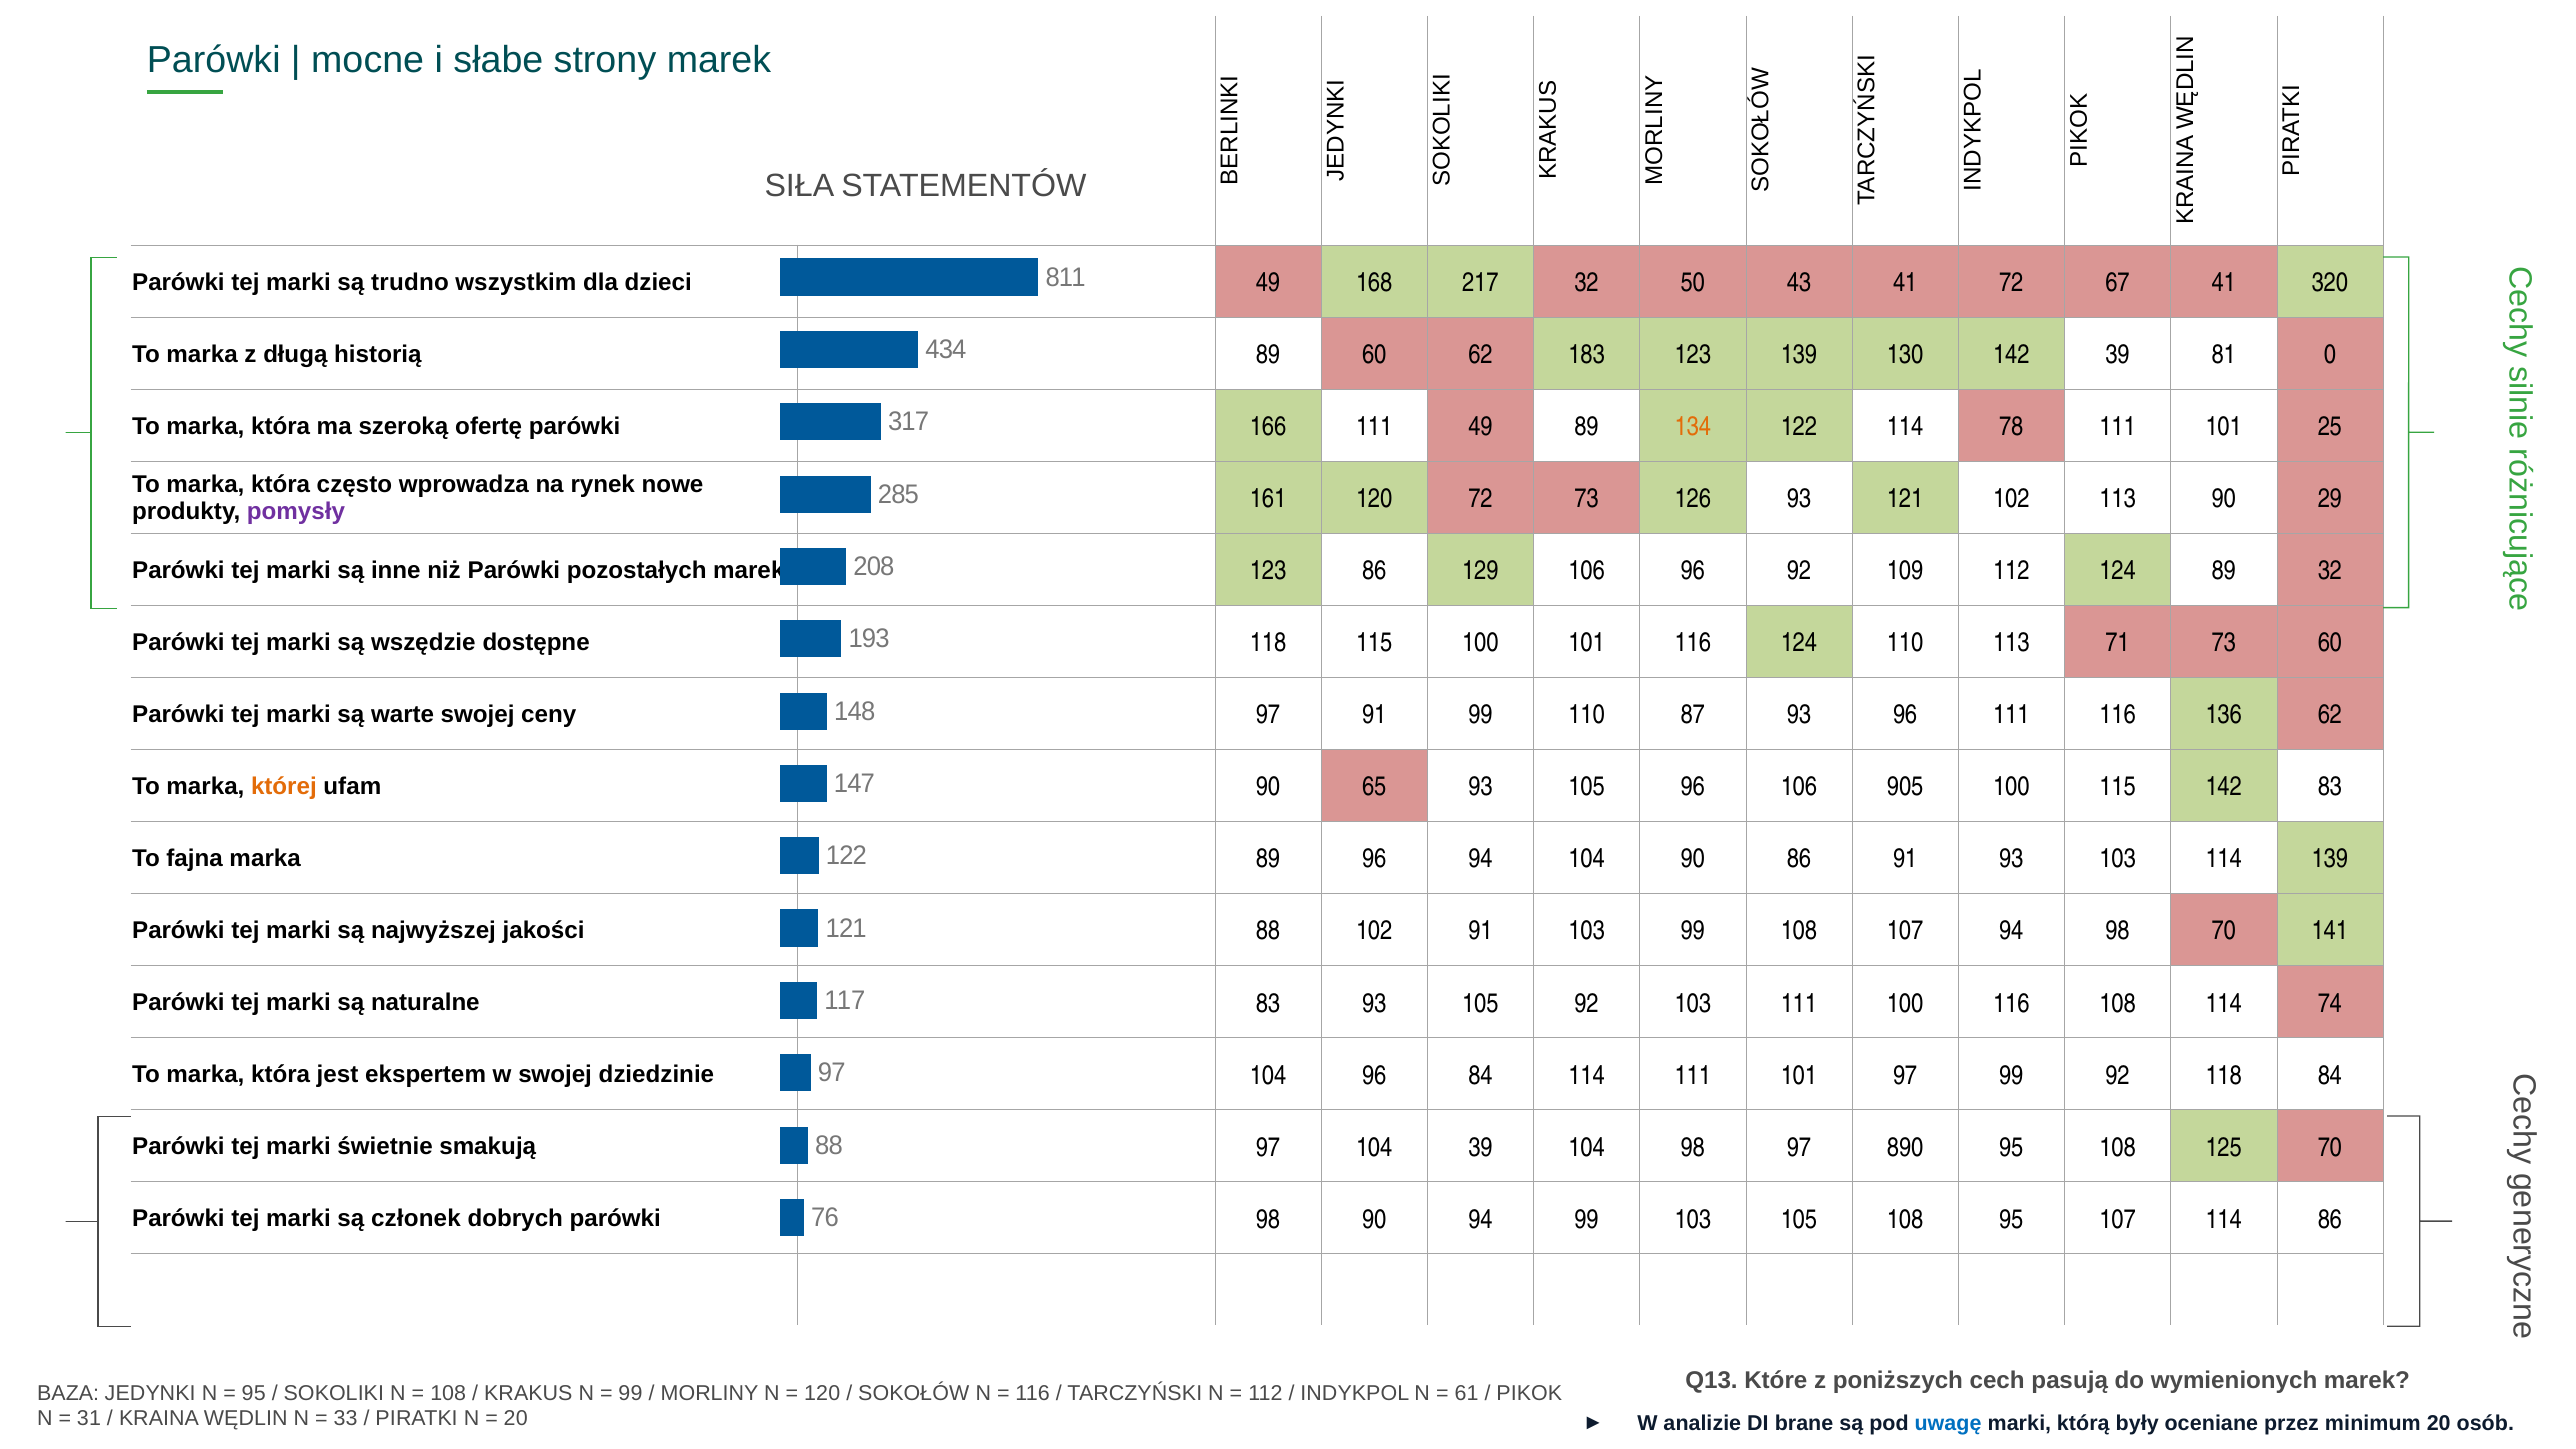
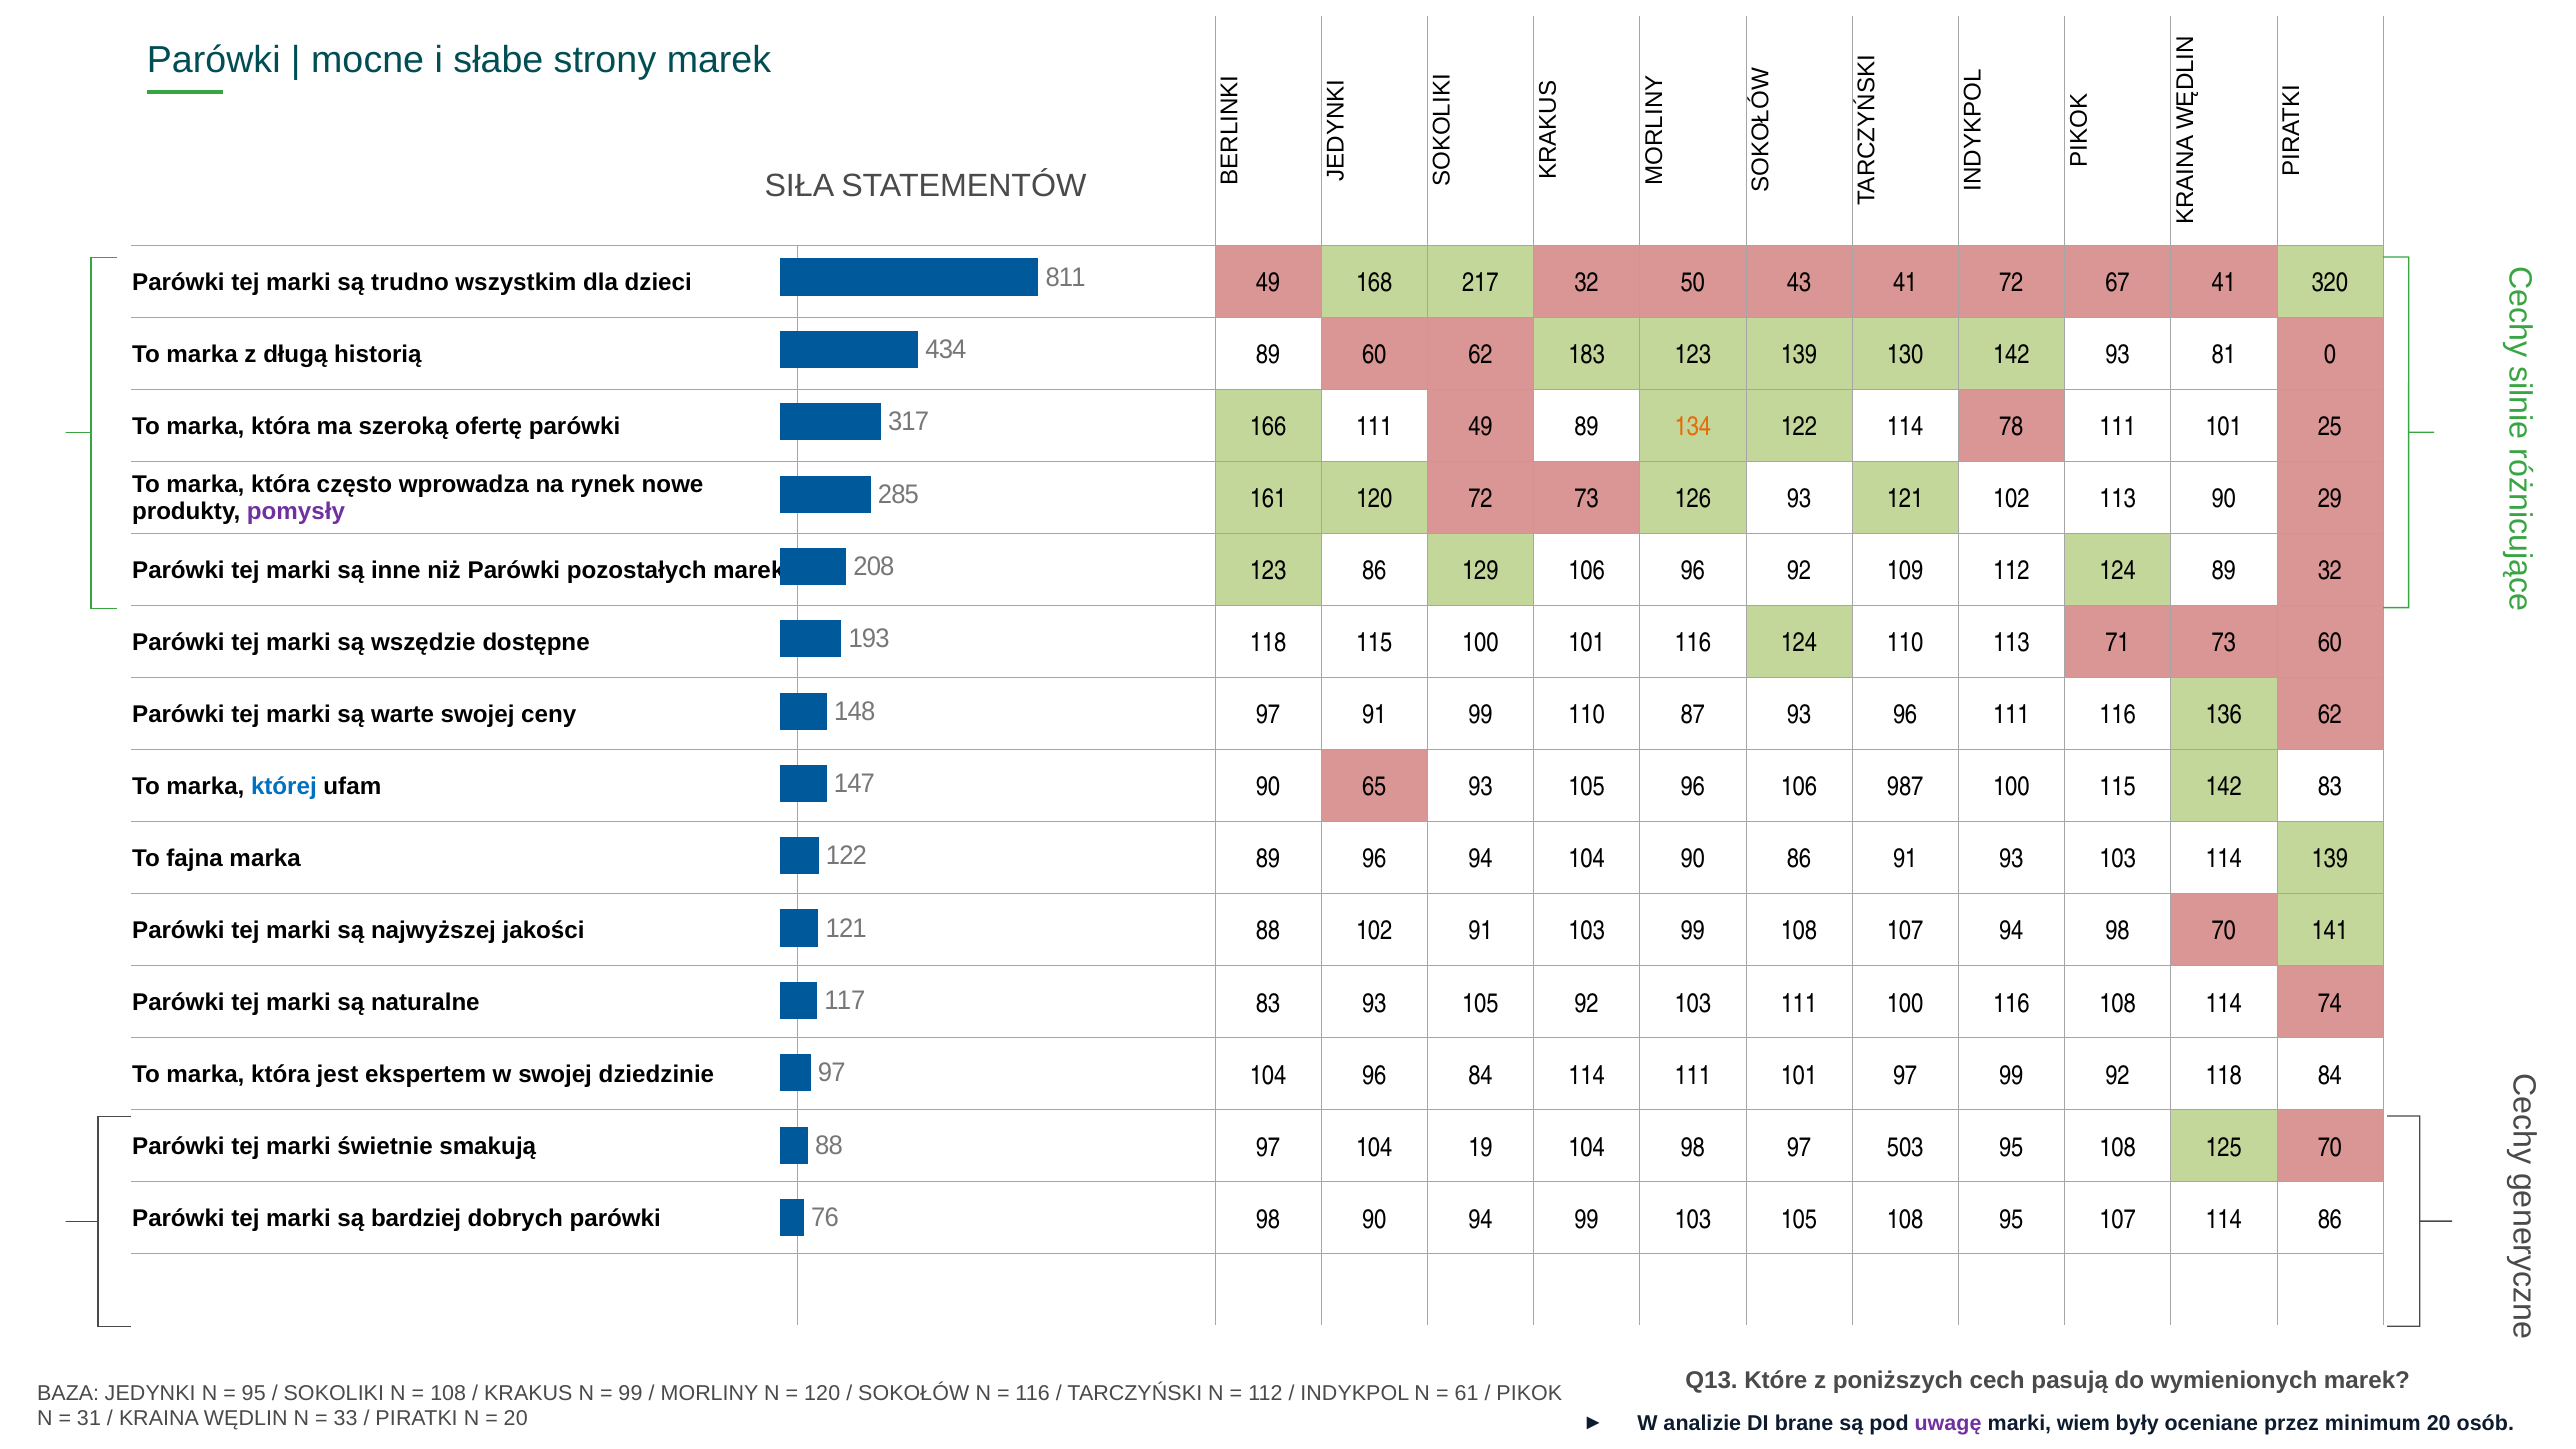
142 39: 39 -> 93 (2118, 355)
której colour: orange -> blue (284, 786)
905: 905 -> 987 (1905, 787)
104 39: 39 -> 19 (1480, 1147)
890: 890 -> 503 (1905, 1147)
członek: członek -> bardziej (416, 1219)
uwagę colour: blue -> purple (1948, 1423)
którą: którą -> wiem (2083, 1423)
